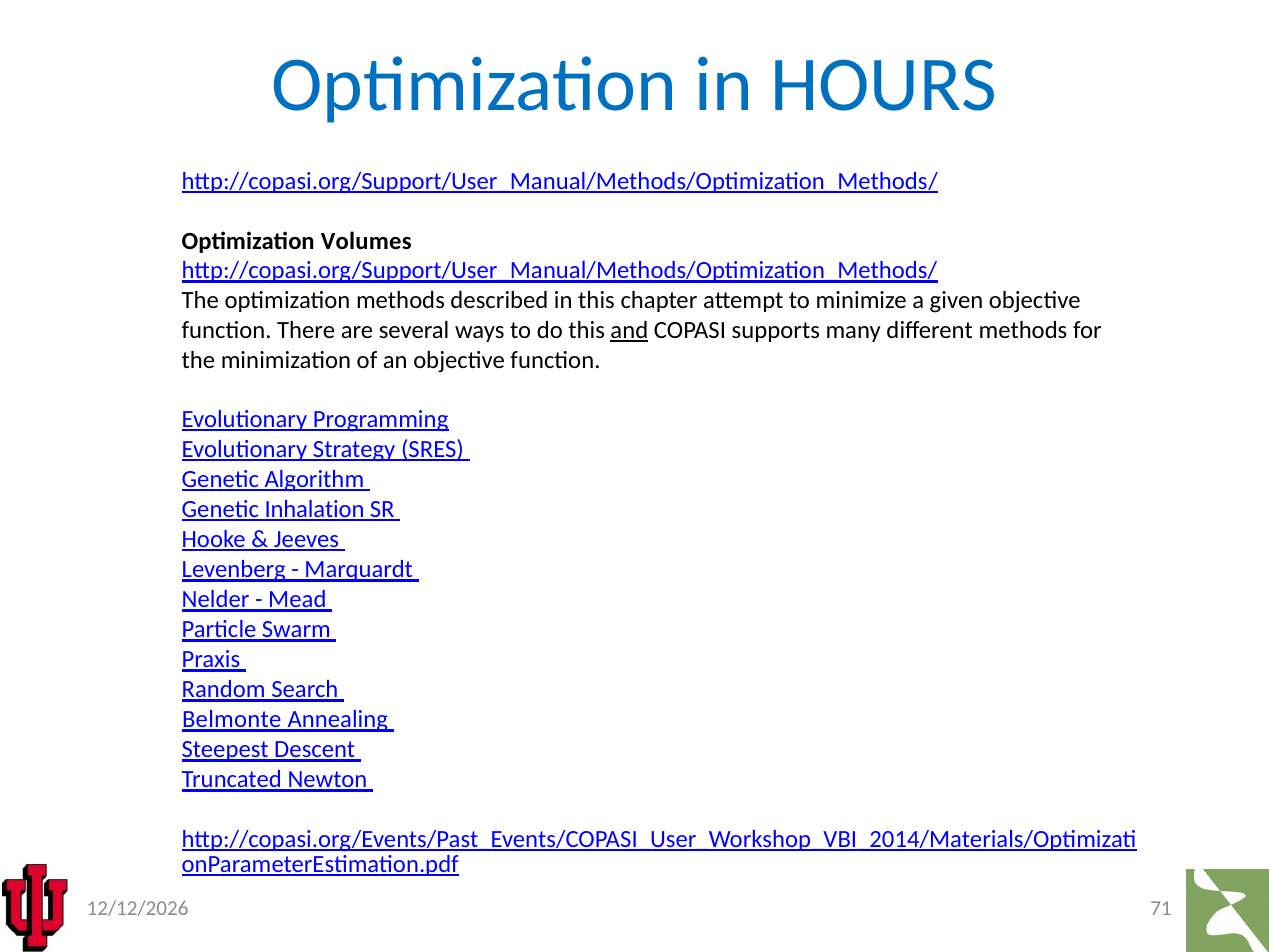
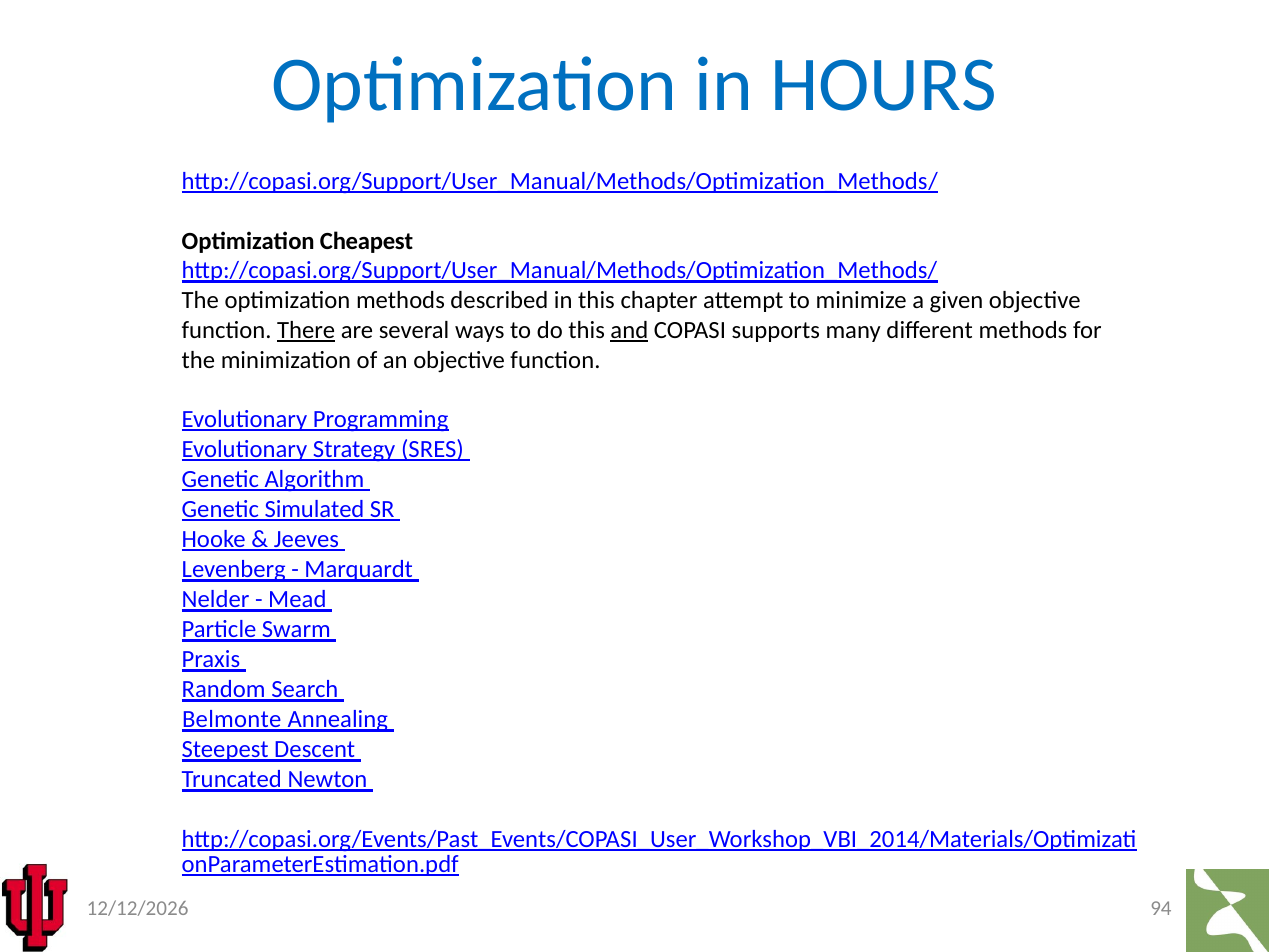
Volumes: Volumes -> Cheapest (367, 241)
There underline: none -> present (306, 330)
Inhalation: Inhalation -> Simulated (314, 509)
71: 71 -> 94 (1161, 909)
